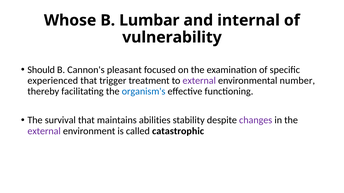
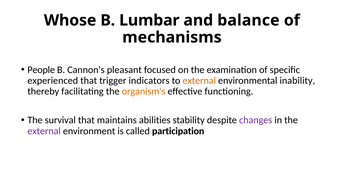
internal: internal -> balance (248, 20)
vulnerability: vulnerability -> mechanisms (172, 37)
Should: Should -> People (41, 70)
treatment: treatment -> indicators (149, 81)
external colour: purple -> orange (199, 81)
number: number -> inability (297, 81)
organism's colour: blue -> orange (144, 92)
catastrophic: catastrophic -> participation (178, 131)
